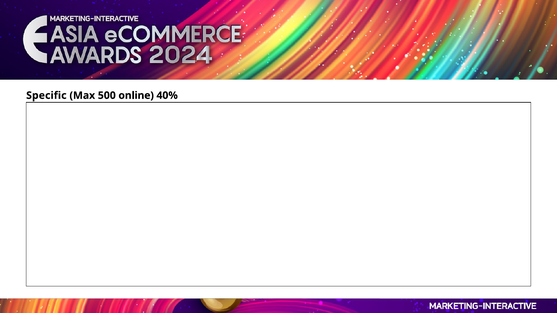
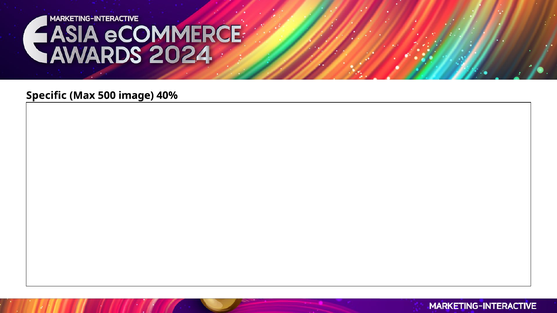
online: online -> image (136, 96)
